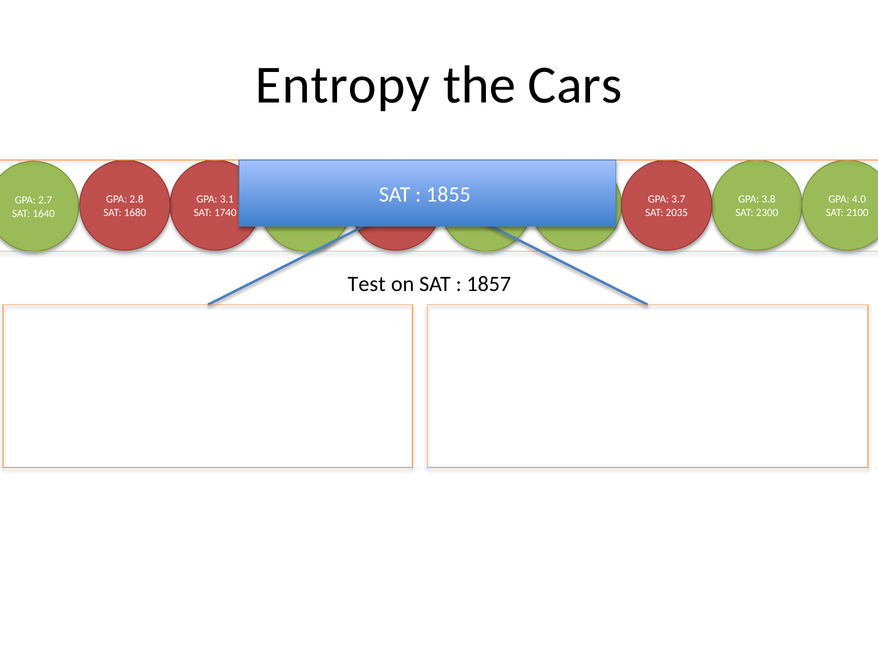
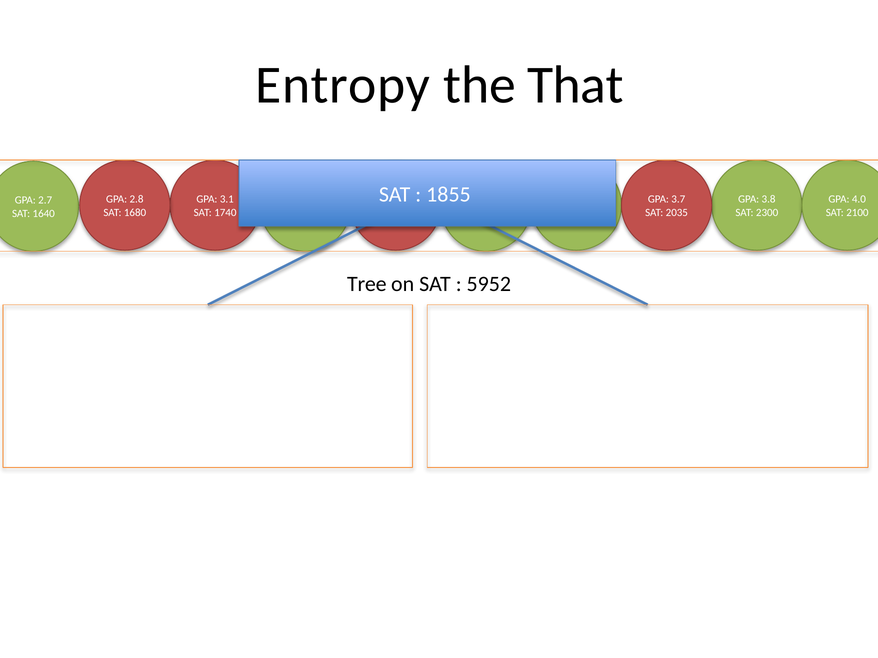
Cars: Cars -> That (575, 85)
Test: Test -> Tree (367, 284)
1857: 1857 -> 5952 (489, 284)
